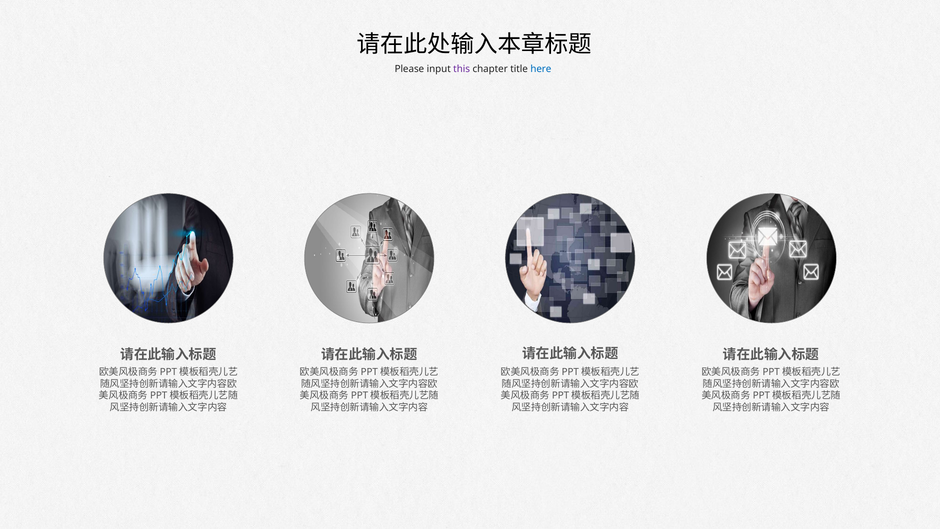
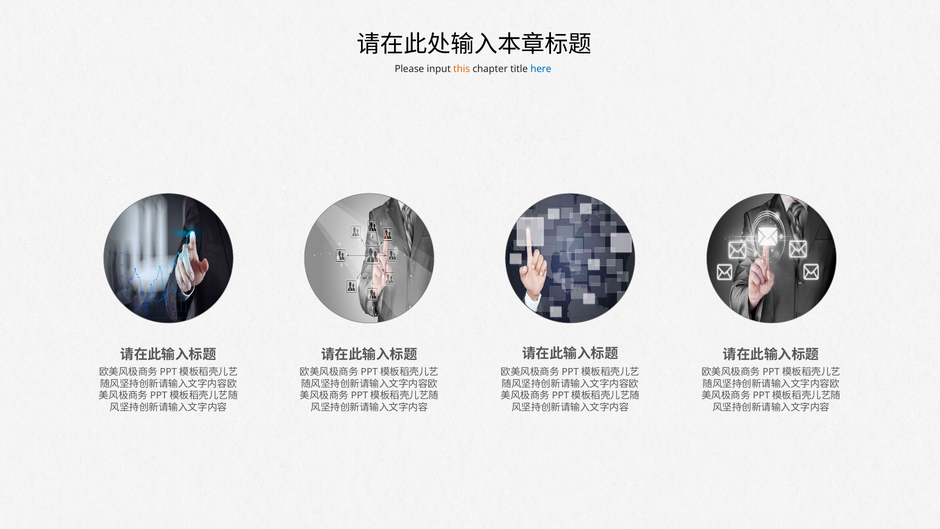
this colour: purple -> orange (462, 69)
